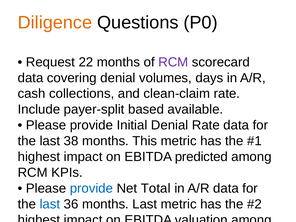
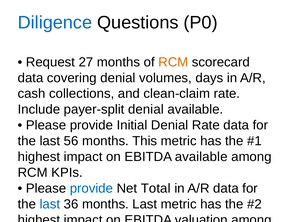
Diligence colour: orange -> blue (55, 22)
22: 22 -> 27 (86, 62)
RCM colour: purple -> orange (173, 62)
payer-split based: based -> denial (146, 109)
38: 38 -> 56 (71, 141)
EBITDA predicted: predicted -> available (201, 157)
